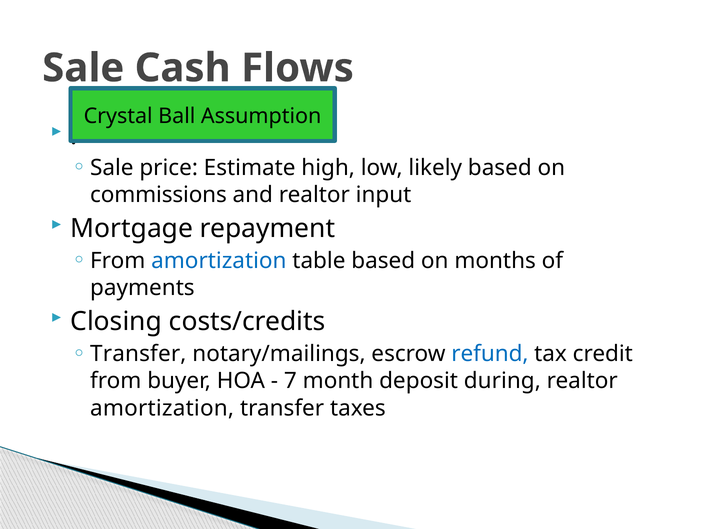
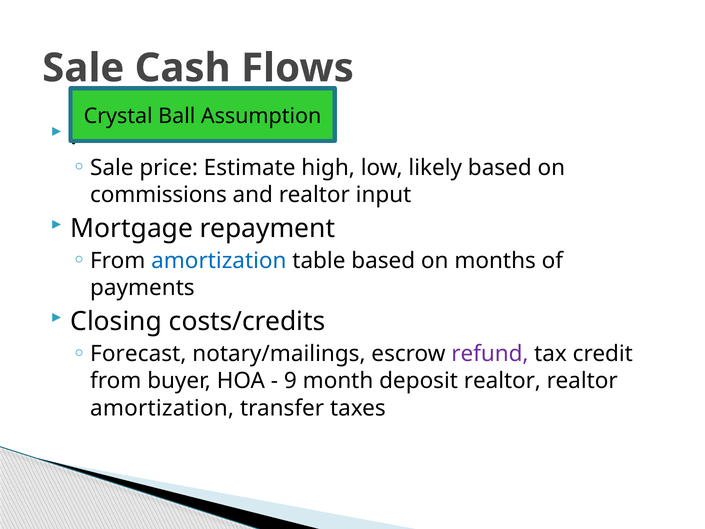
Transfer: Transfer -> Forecast (138, 354)
refund colour: blue -> purple (490, 354)
7: 7 -> 9 (290, 381)
deposit during: during -> realtor (502, 381)
